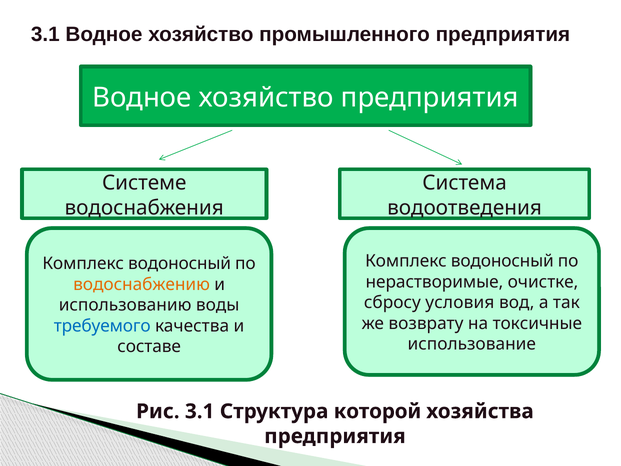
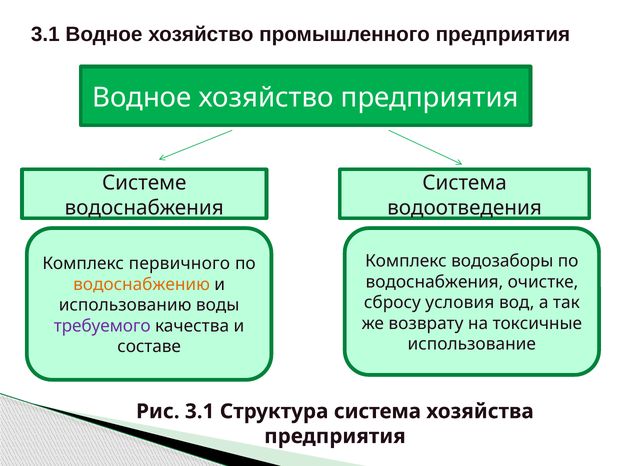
водоносный: водоносный -> водозаборы (502, 261)
водоносный: водоносный -> первичного (179, 264)
нерастворимые: нерастворимые -> водоснабжения (434, 282)
требуемого colour: blue -> purple (102, 326)
Структура которой: которой -> система (377, 411)
